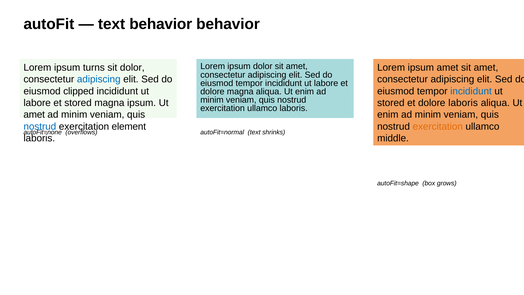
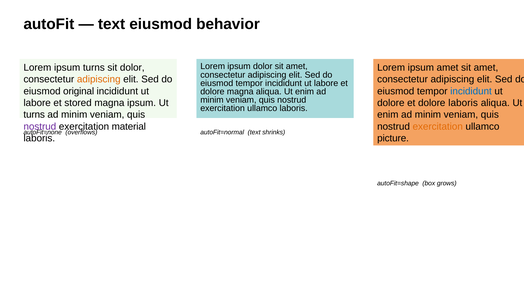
text behavior: behavior -> eiusmod (161, 24)
adipiscing colour: blue -> orange (99, 79)
clipped: clipped -> original (79, 91)
stored: stored -> dolore (391, 103)
amet: amet -> turns (34, 115)
nostrud colour: blue -> purple (40, 126)
element: element -> material (129, 126)
middle: middle -> picture (393, 138)
